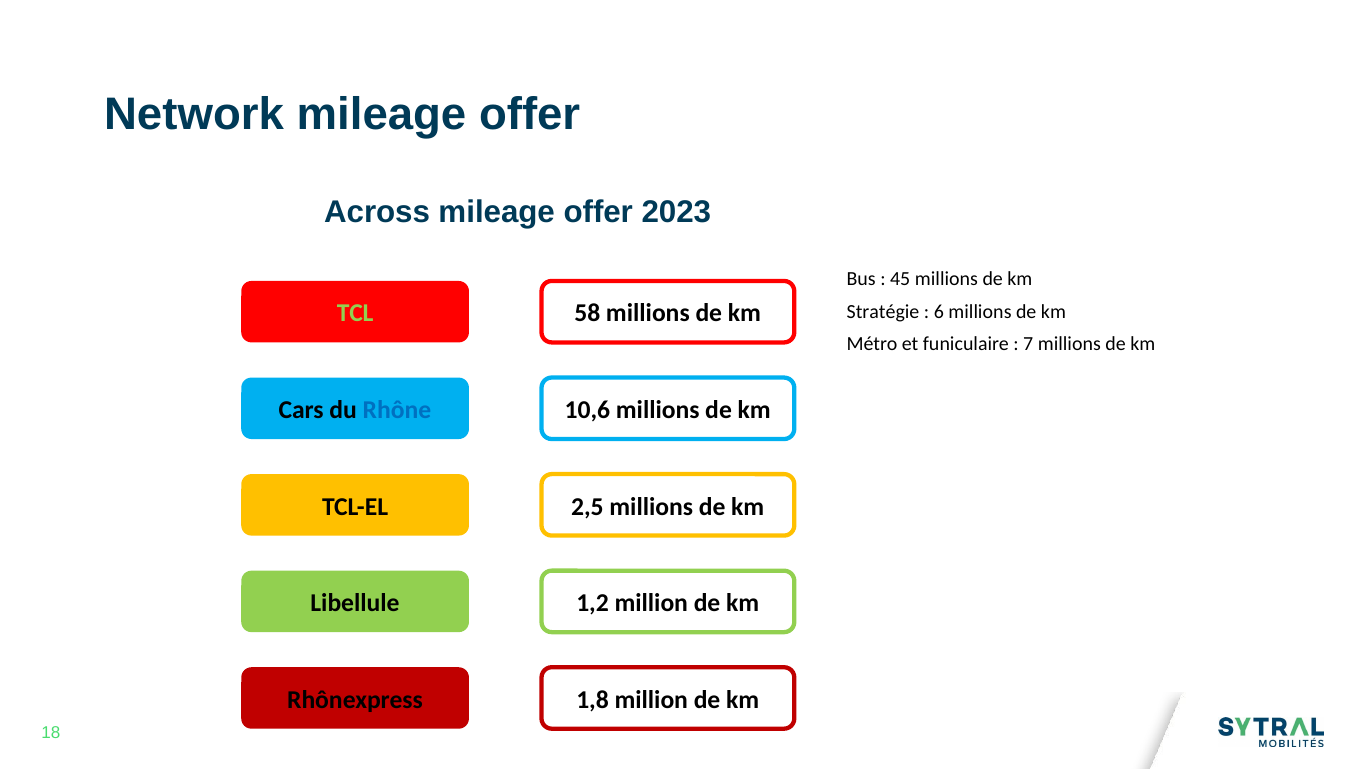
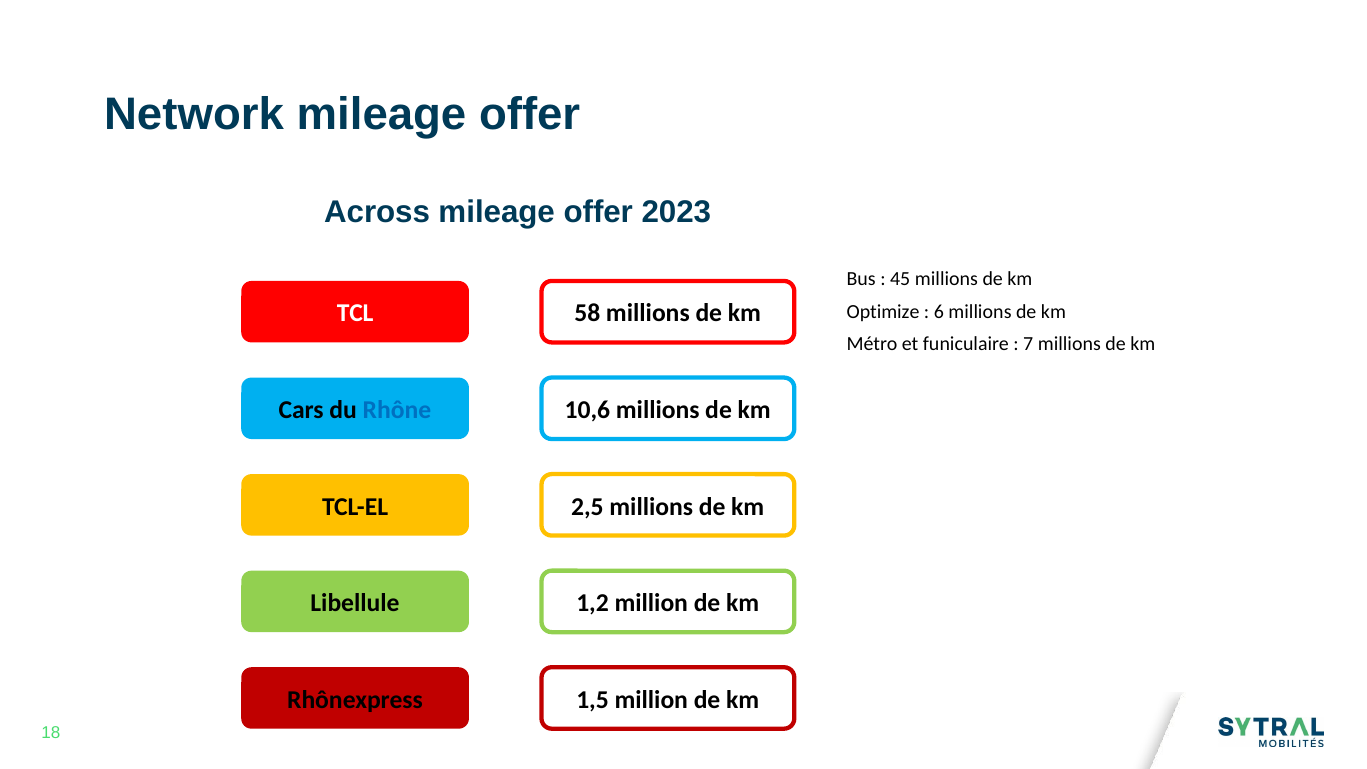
TCL colour: light green -> white (355, 313)
Stratégie: Stratégie -> Optimize (883, 312)
1,8: 1,8 -> 1,5 (593, 700)
